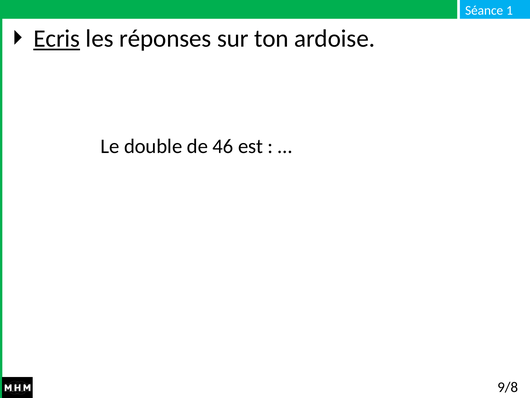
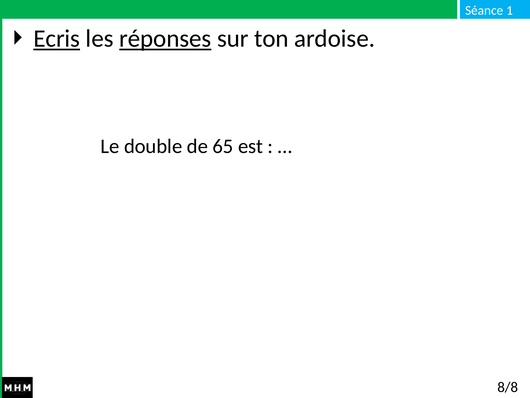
réponses underline: none -> present (165, 39)
46: 46 -> 65 (223, 146)
9/8: 9/8 -> 8/8 (508, 387)
